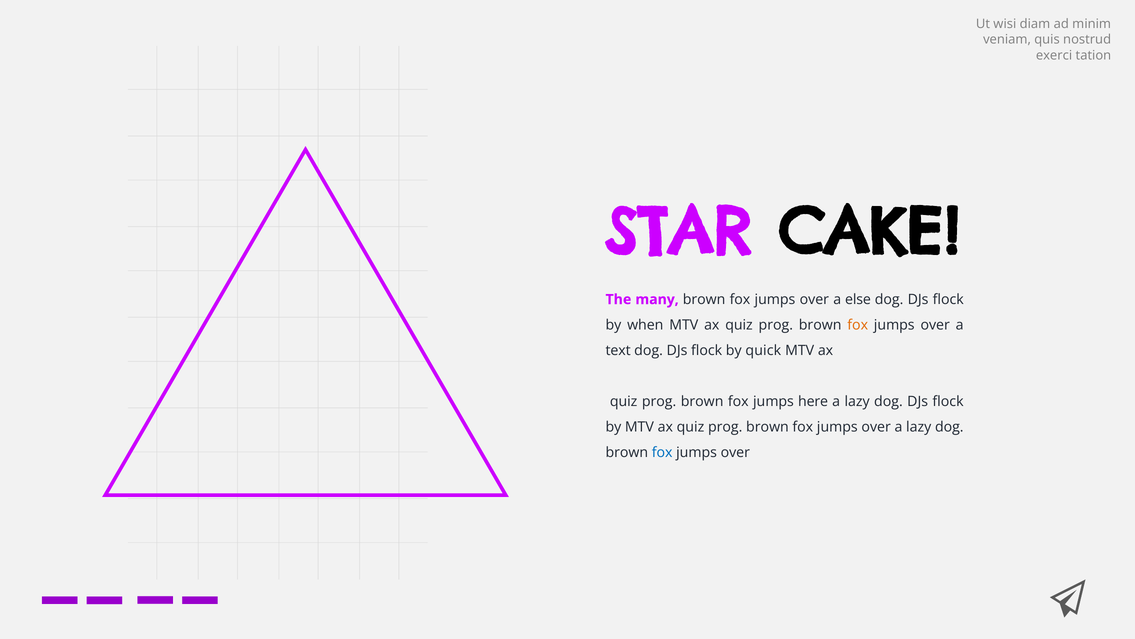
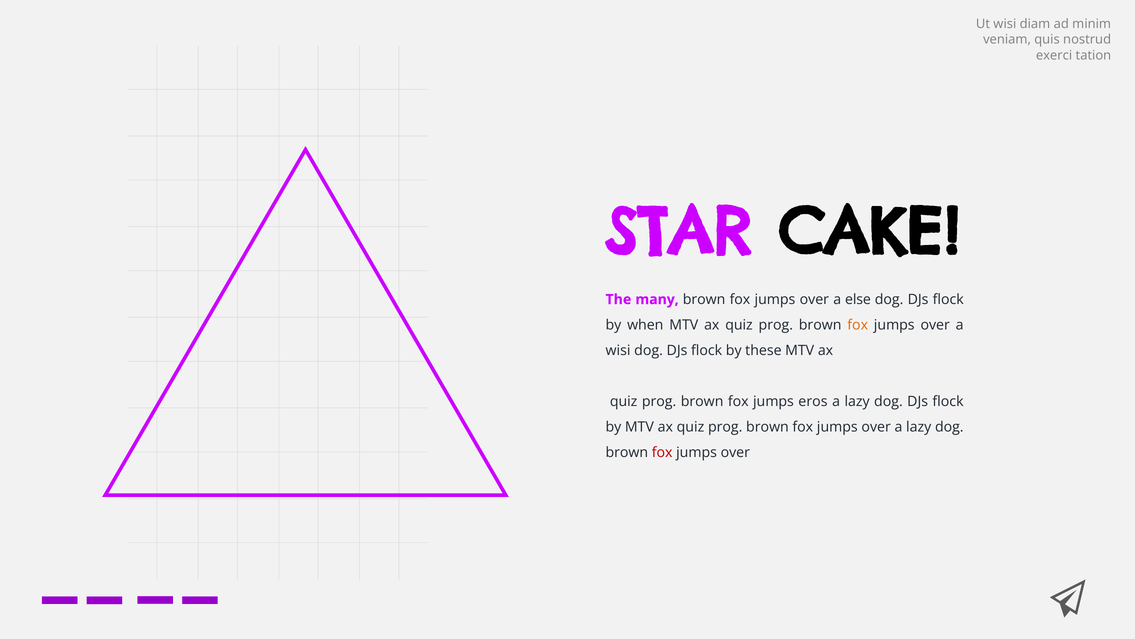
text: text -> wisi (618, 350)
quick: quick -> these (763, 350)
here: here -> eros (813, 401)
fox colour: blue -> red (662, 452)
